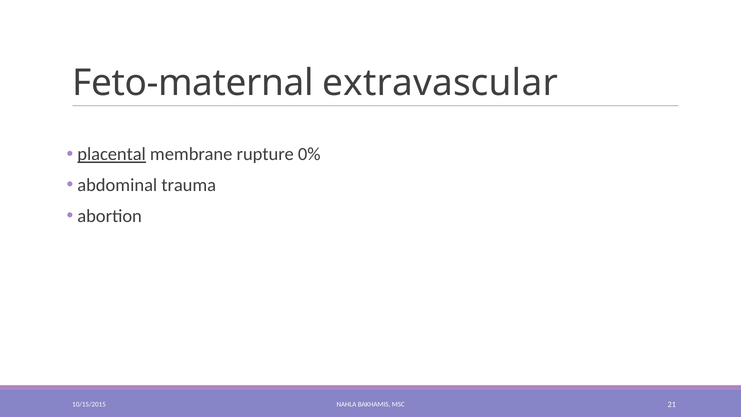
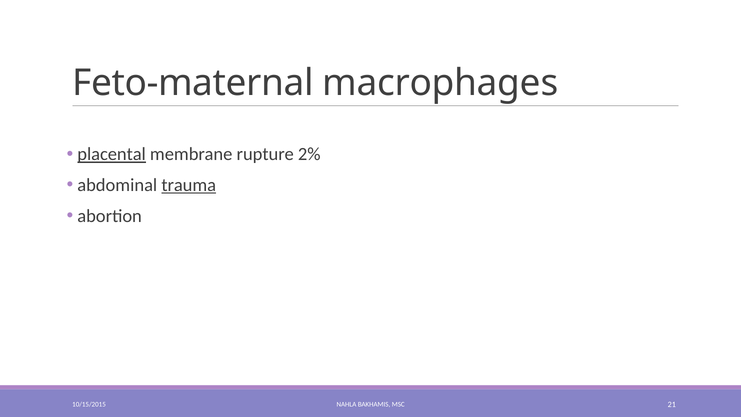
extravascular: extravascular -> macrophages (440, 83)
0%: 0% -> 2% (309, 154)
trauma underline: none -> present (189, 185)
